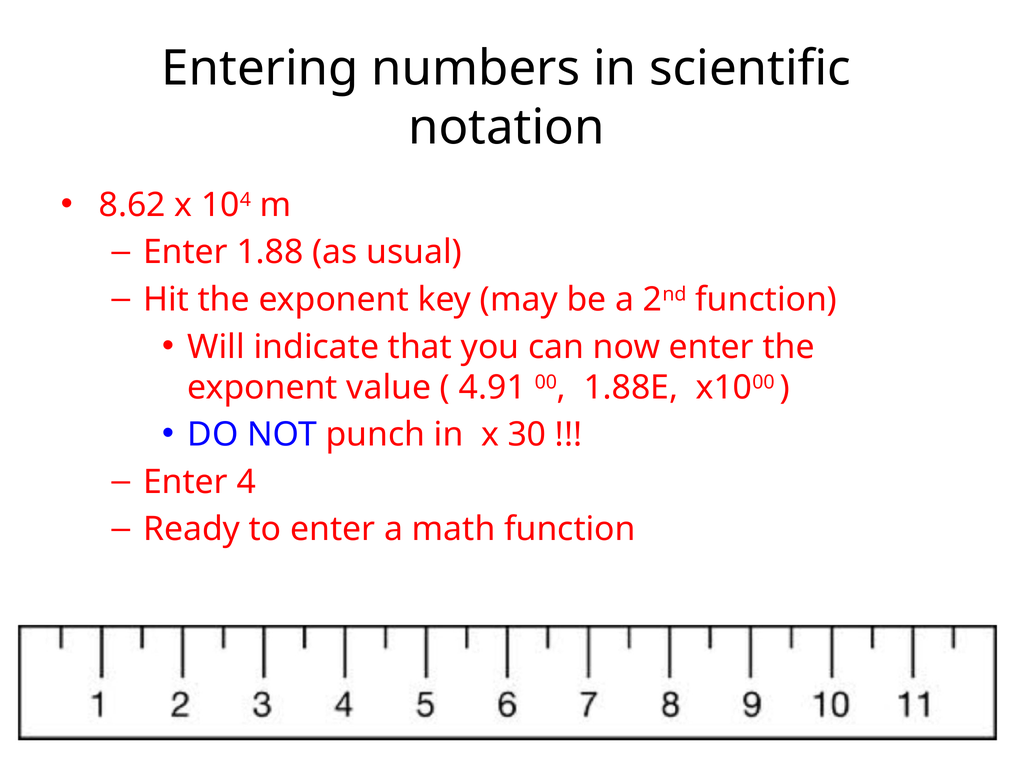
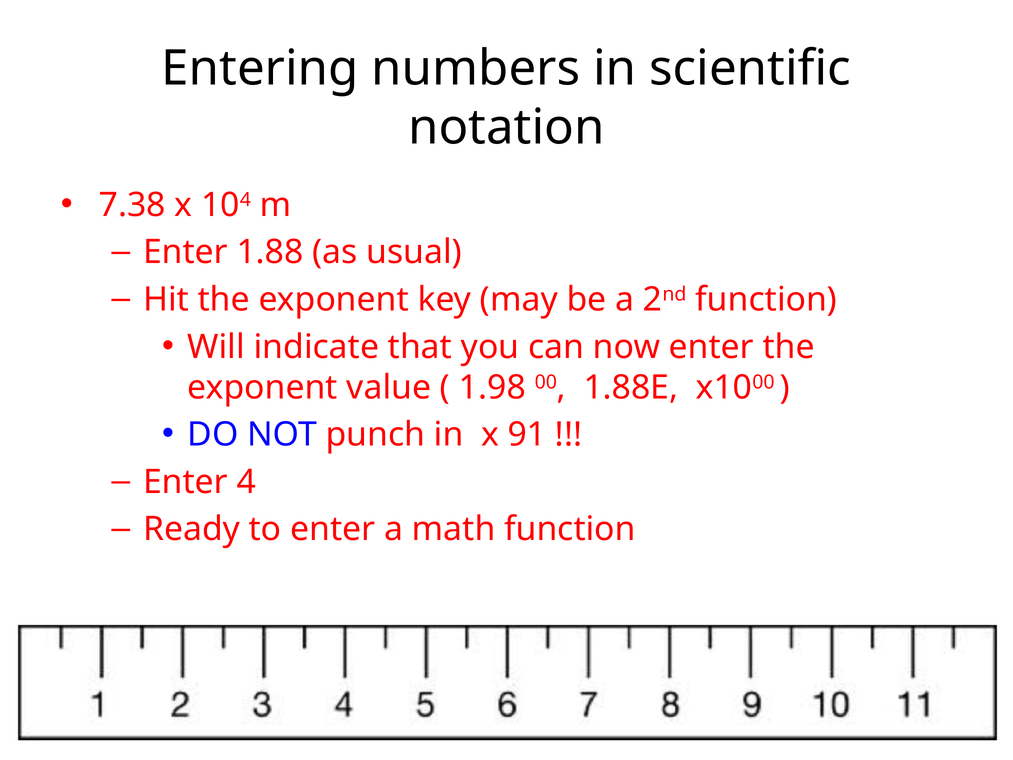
8.62: 8.62 -> 7.38 (132, 205)
4.91: 4.91 -> 1.98 (492, 387)
30: 30 -> 91 (527, 435)
